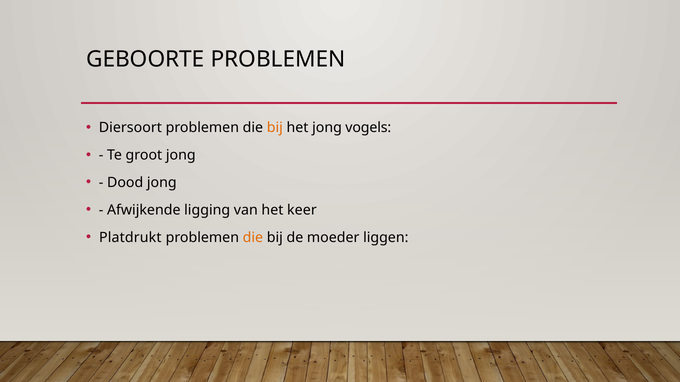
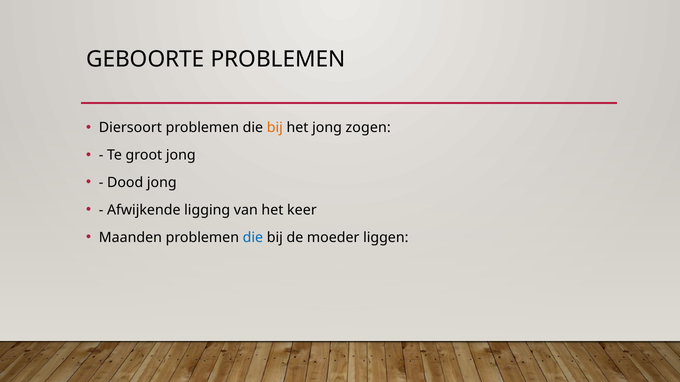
vogels: vogels -> zogen (368, 128)
Platdrukt: Platdrukt -> Maanden (130, 238)
die colour: orange -> blue (253, 238)
